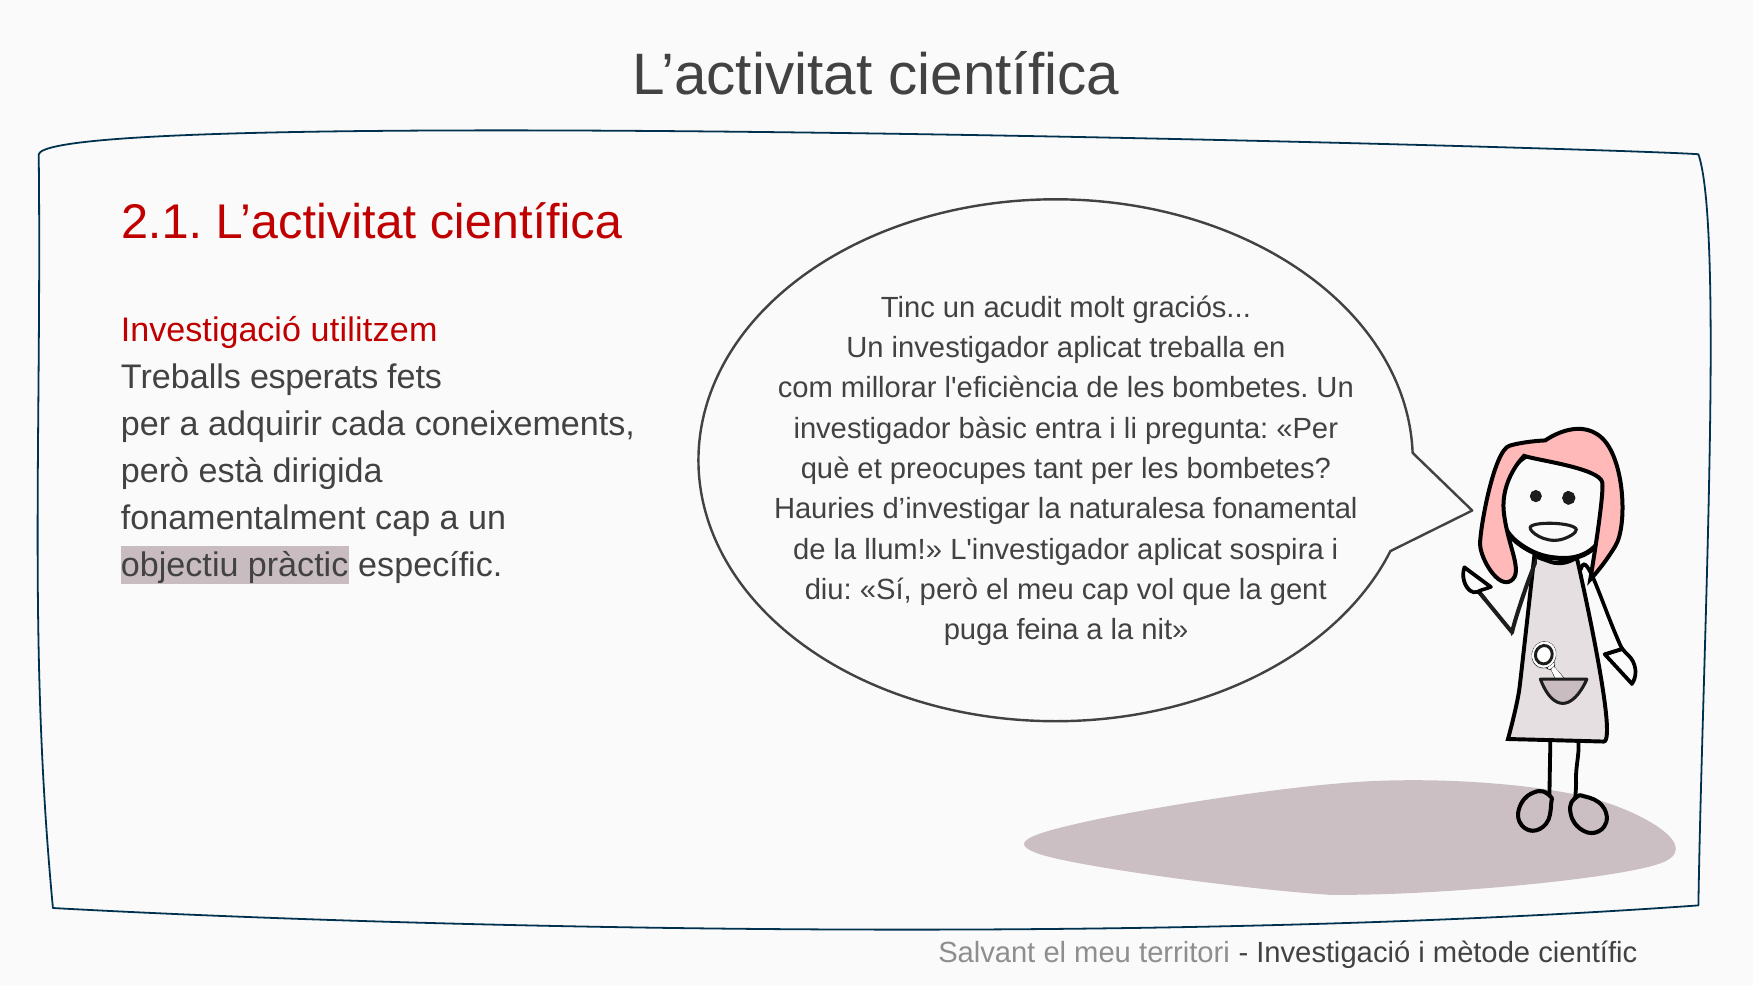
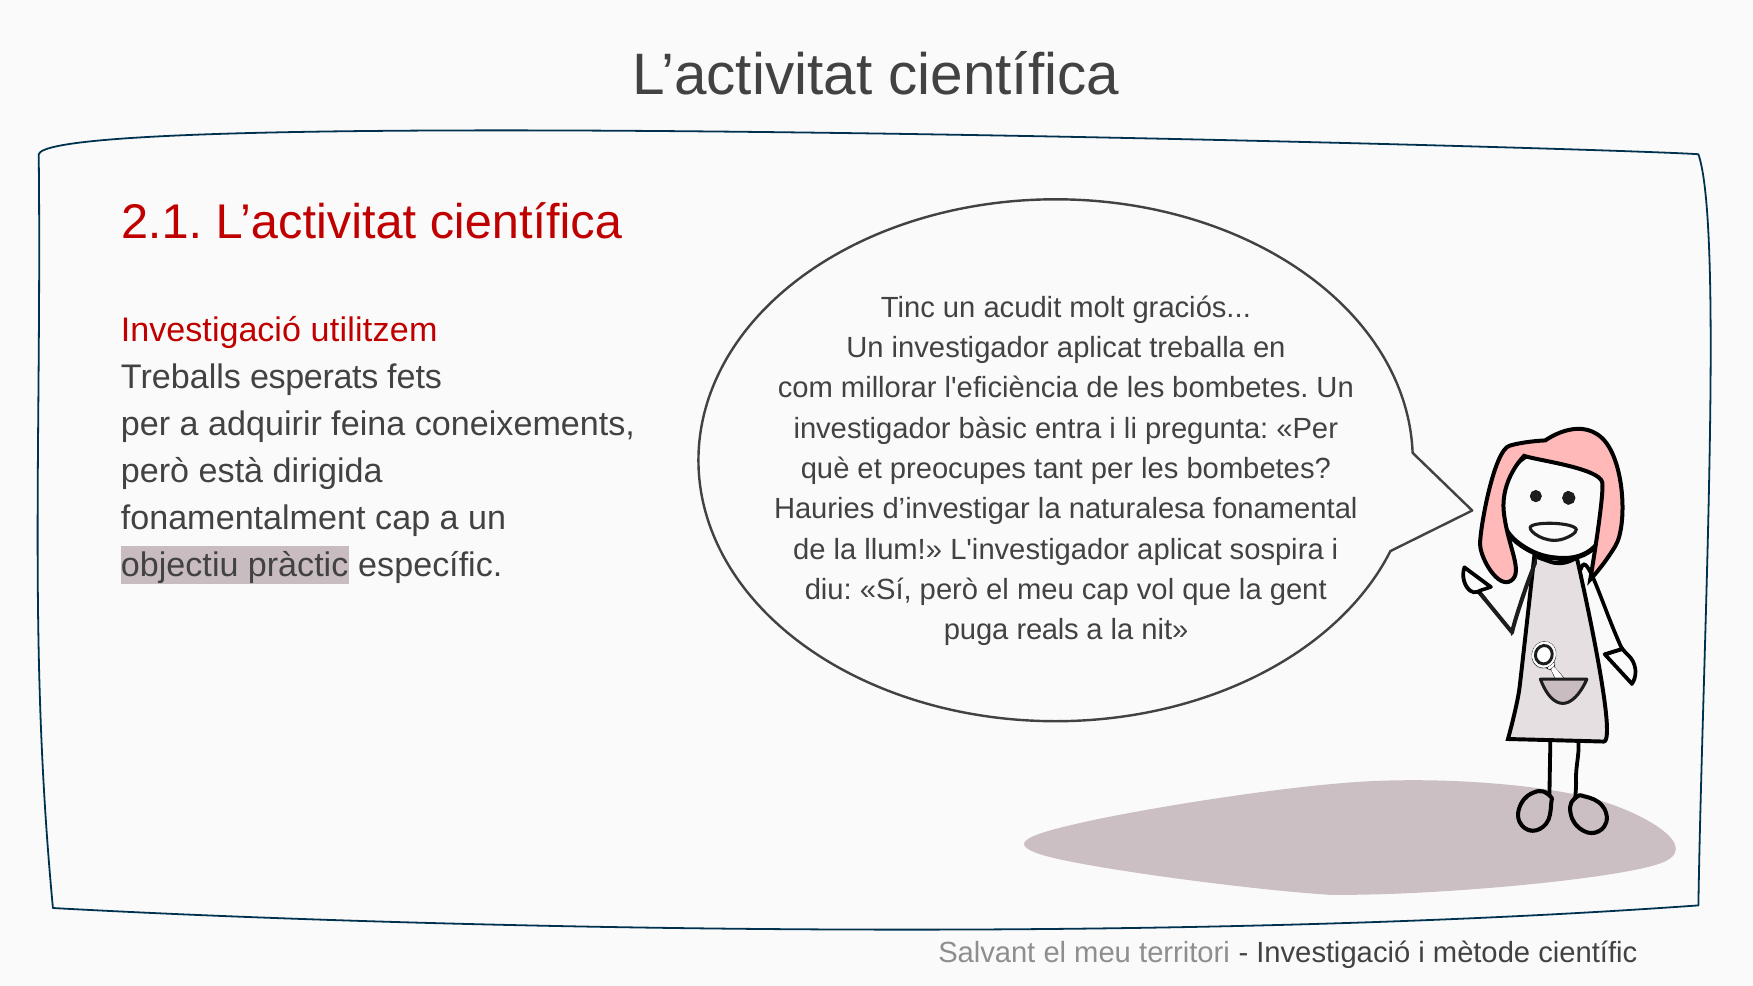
cada: cada -> feina (368, 424)
feina: feina -> reals (1048, 630)
